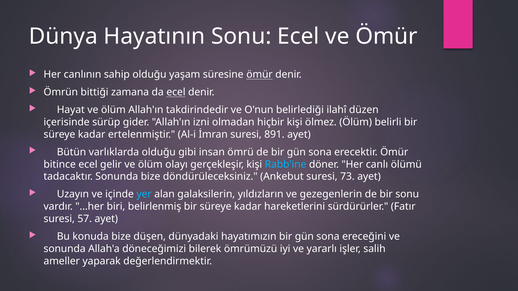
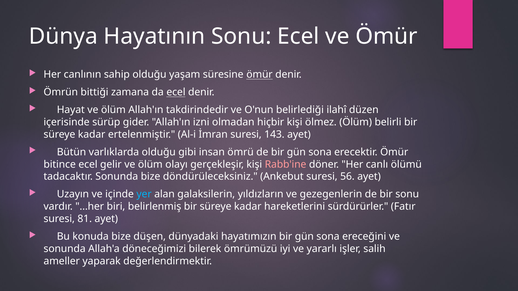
891: 891 -> 143 (274, 135)
Rabb'ine colour: light blue -> pink (286, 165)
73: 73 -> 56 (347, 177)
57: 57 -> 81 (85, 219)
